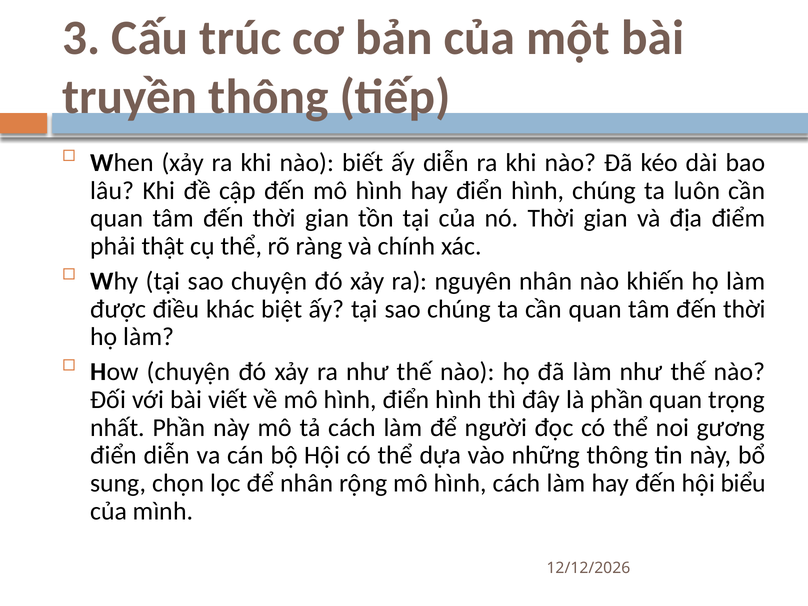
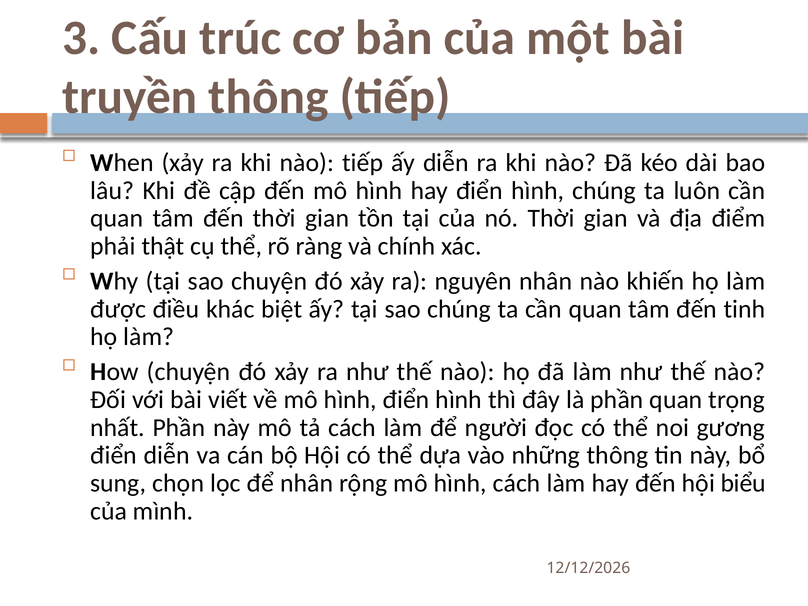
nào biết: biết -> tiếp (363, 163)
thời: thời -> tinh (744, 309)
